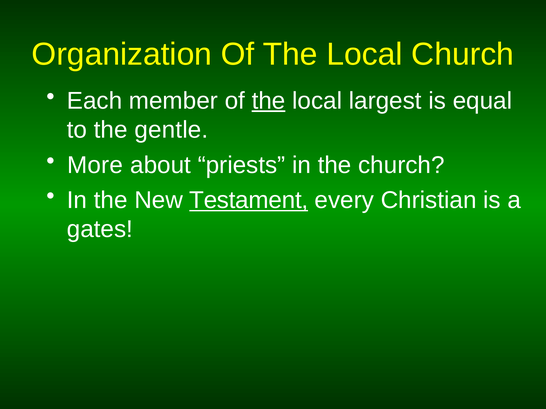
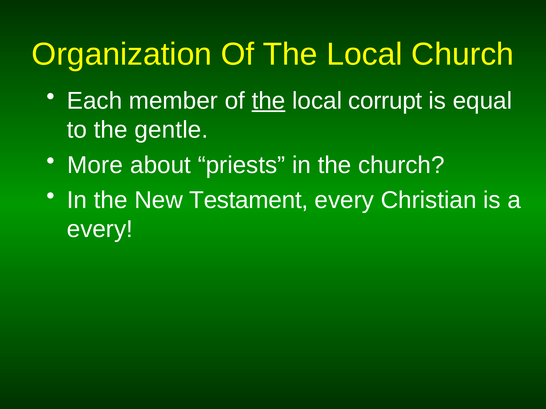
largest: largest -> corrupt (385, 101)
Testament underline: present -> none (249, 200)
gates: gates -> every (100, 230)
